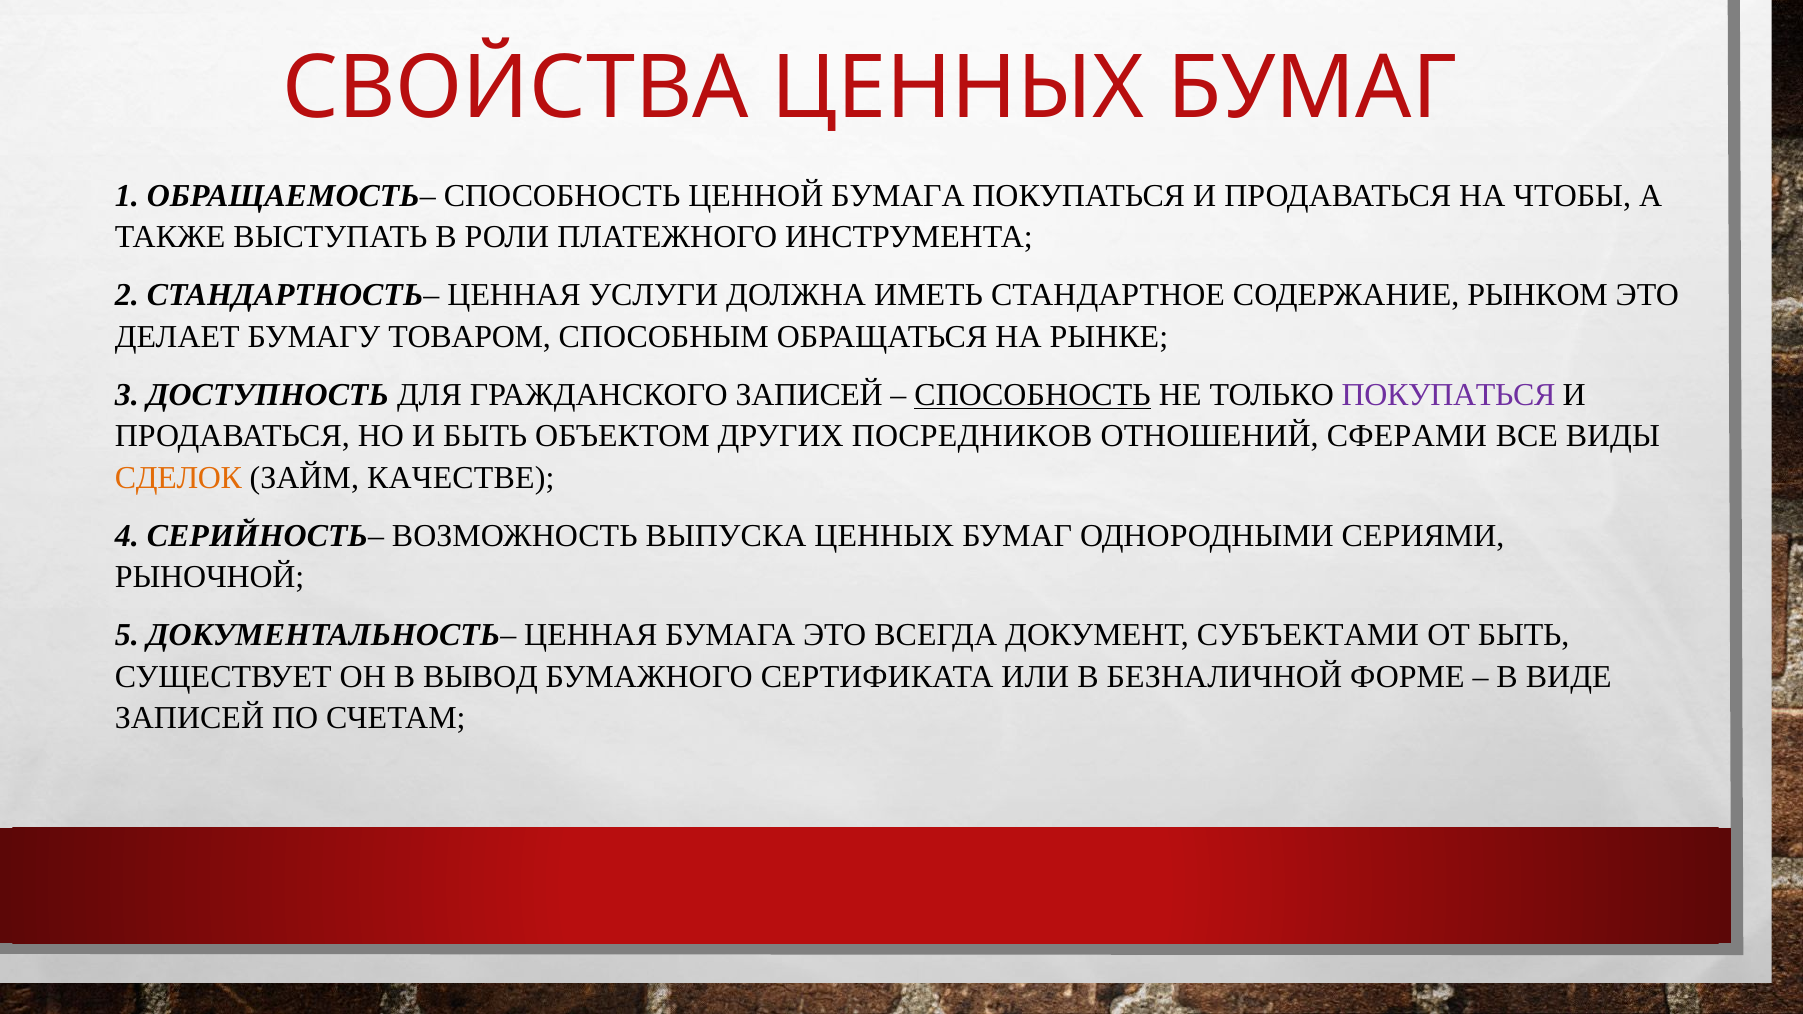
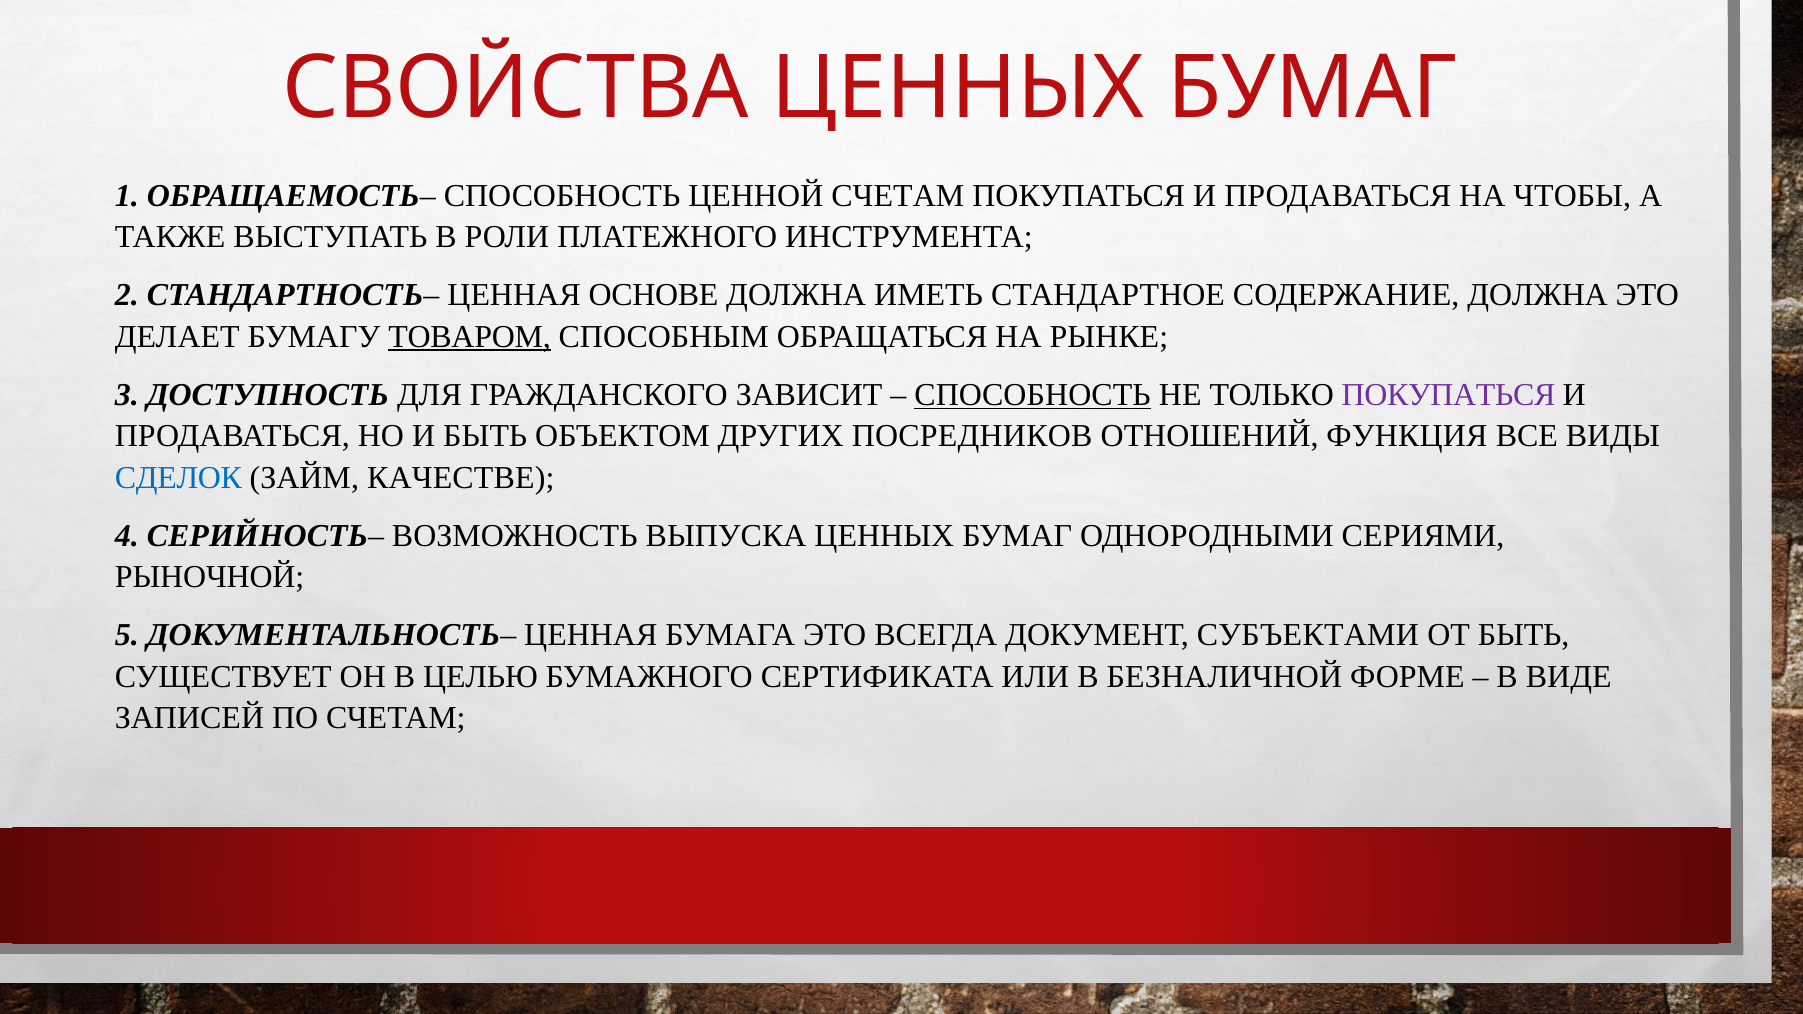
ЦЕННОЙ БУМАГА: БУМАГА -> СЧЕТАМ (898, 196)
УСЛУГИ: УСЛУГИ -> ОСНОВЕ (654, 295)
СОДЕРЖАНИЕ РЫНКОМ: РЫНКОМ -> ДОЛЖНА (1538, 295)
ТОВАРОМ underline: none -> present (470, 337)
ГРАЖДАНСКОГО ЗАПИСЕЙ: ЗАПИСЕЙ -> ЗАВИСИТ (809, 395)
СФЕРАМИ: СФЕРАМИ -> ФУНКЦИЯ (1407, 436)
СДЕЛОК colour: orange -> blue (178, 478)
ВЫВОД: ВЫВОД -> ЦЕЛЬЮ (480, 677)
